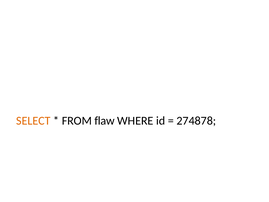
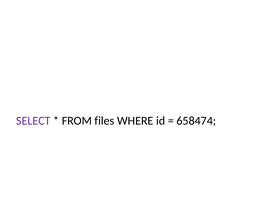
SELECT colour: orange -> purple (33, 121)
flaw: flaw -> files (104, 121)
274878: 274878 -> 658474 (196, 121)
